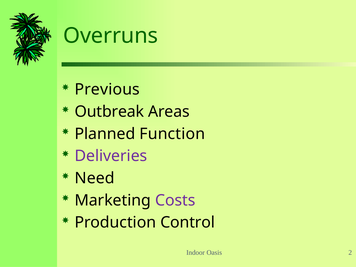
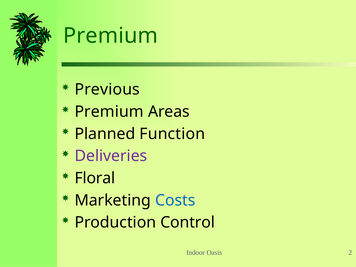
Overruns: Overruns -> Premium (111, 36)
Outbreak: Outbreak -> Premium (109, 112)
Need: Need -> Floral (95, 178)
Costs colour: purple -> blue (175, 200)
